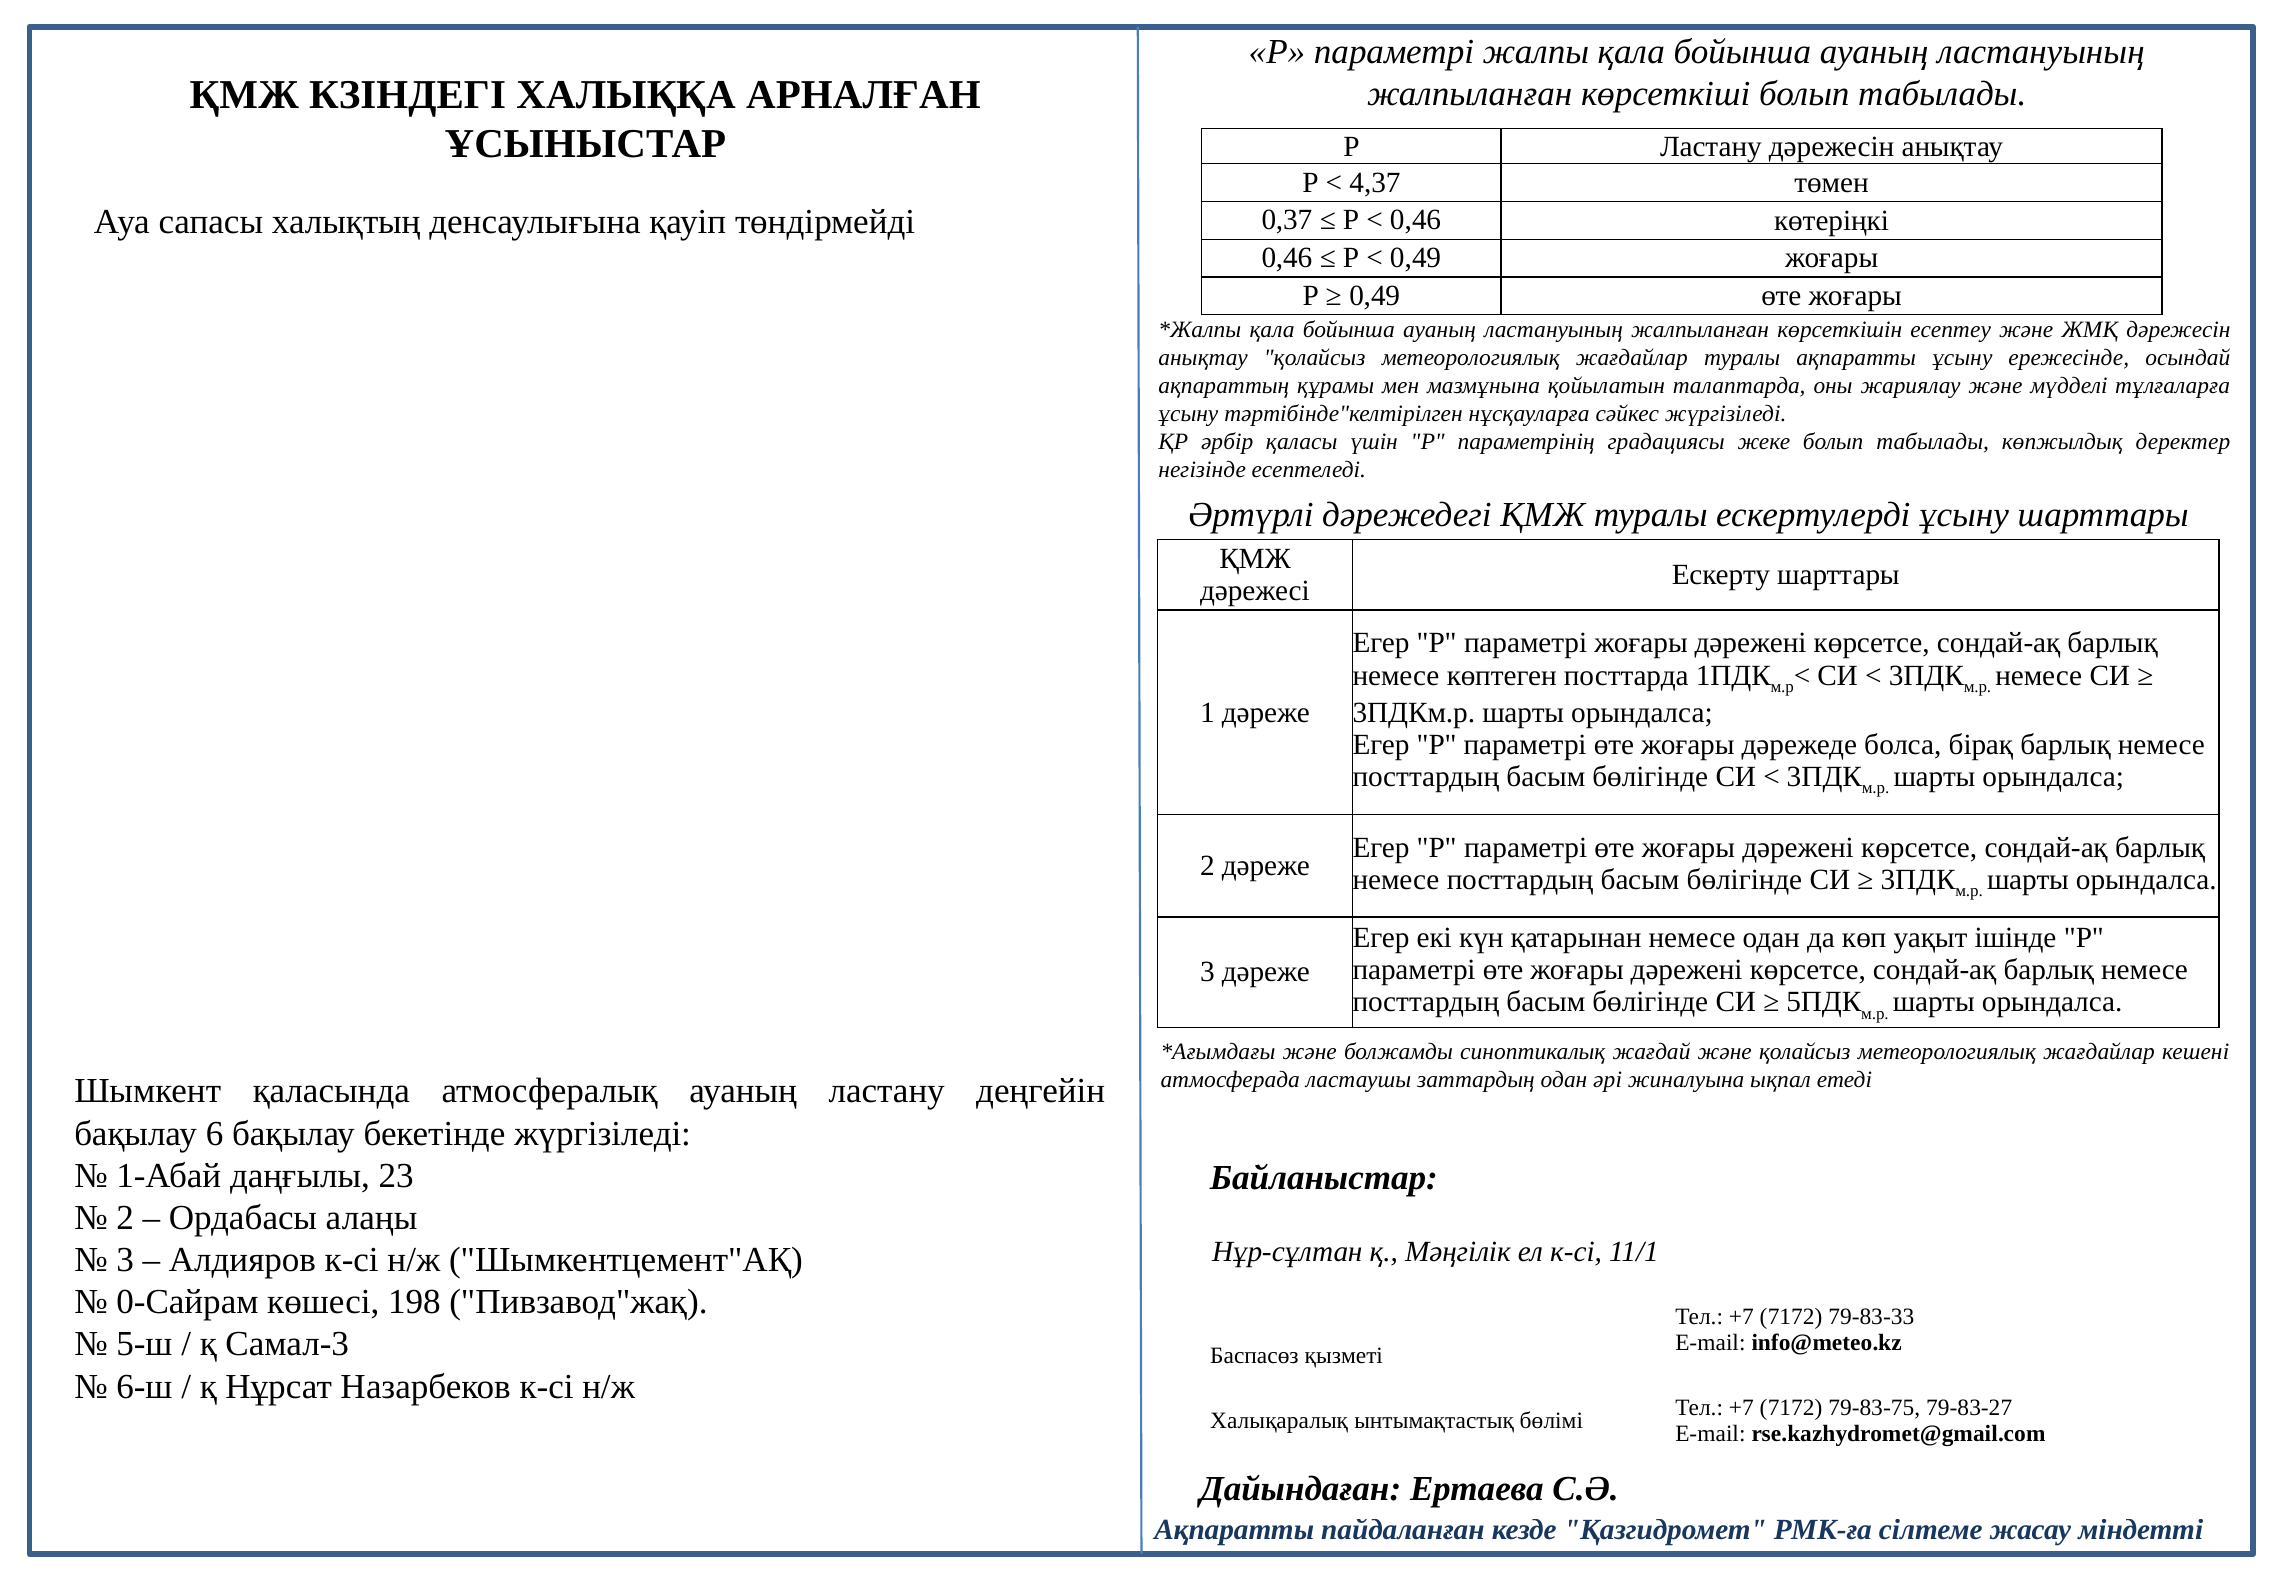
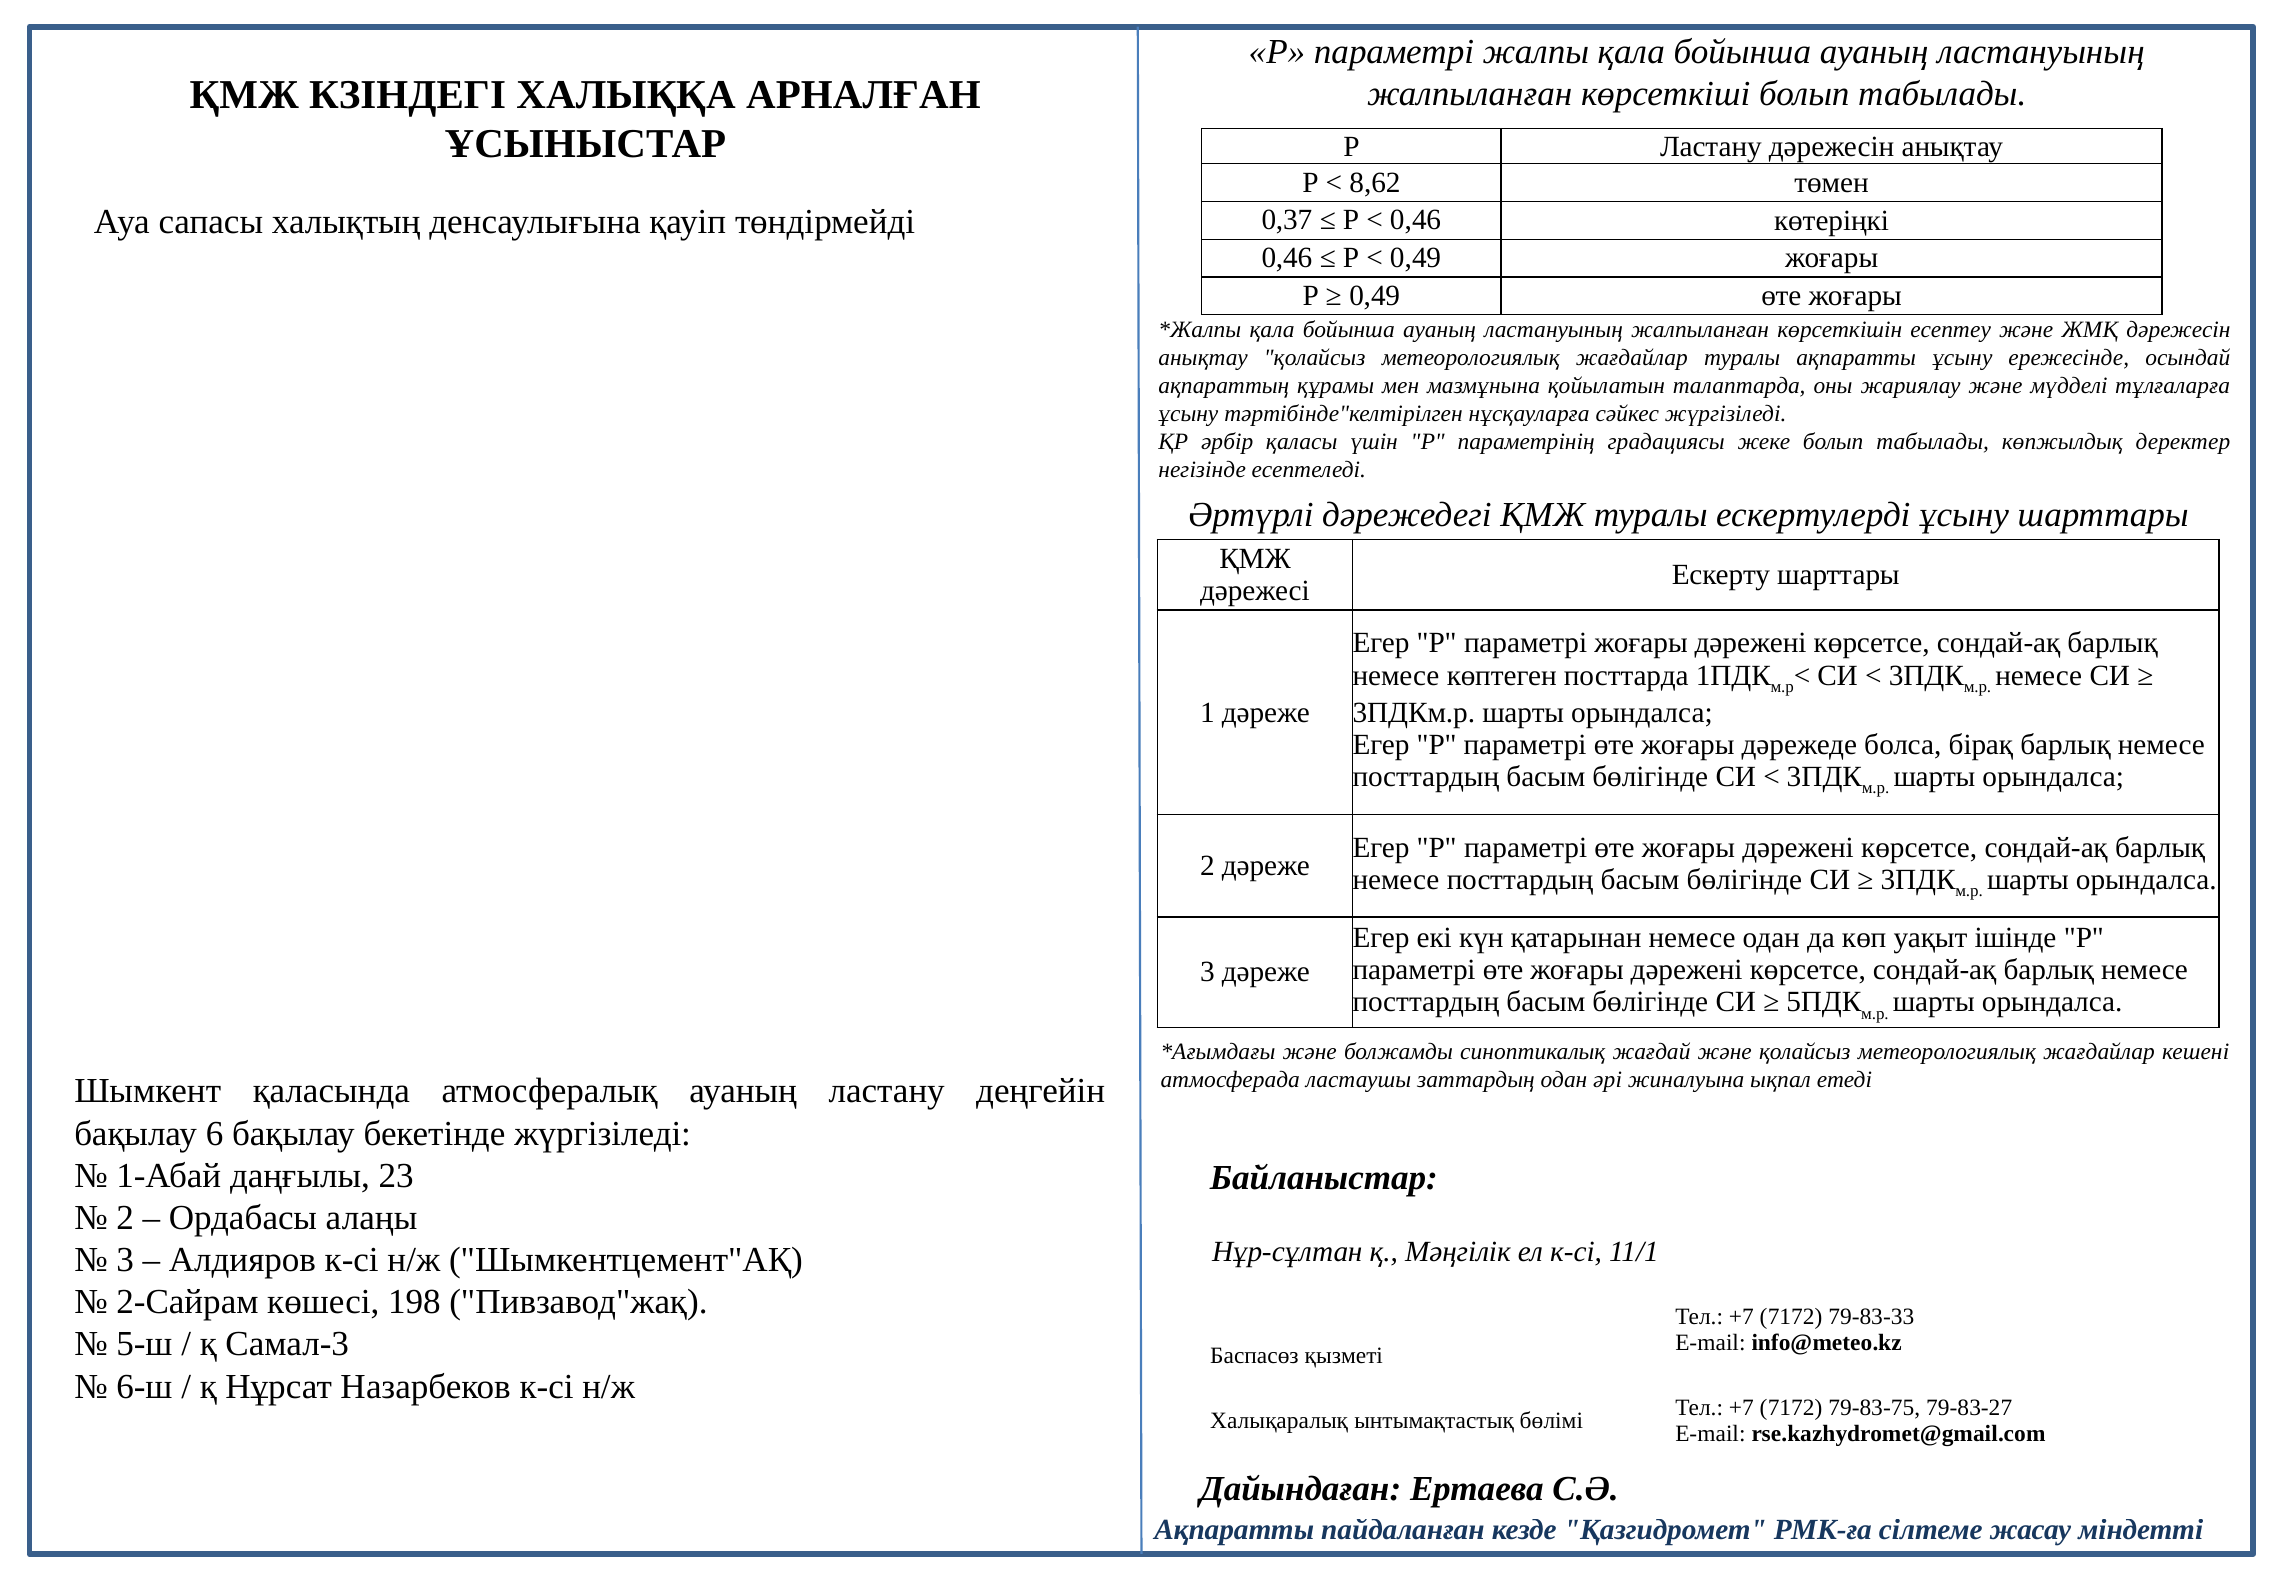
4,37: 4,37 -> 8,62 (1375, 182)
0-Сайрам: 0-Сайрам -> 2-Сайрам (187, 1302)
